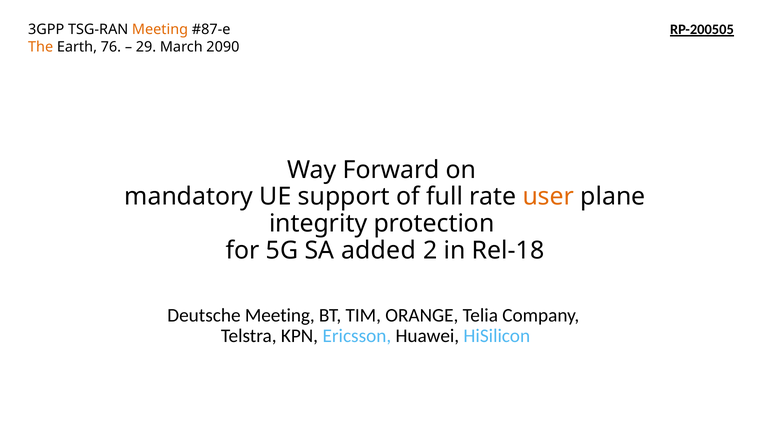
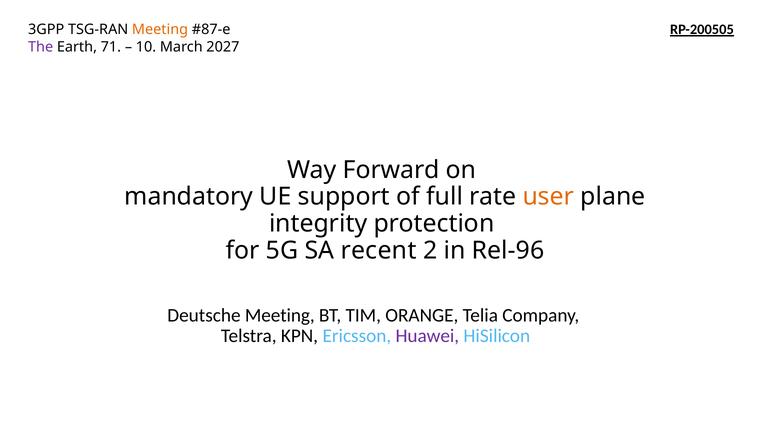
The colour: orange -> purple (41, 47)
76: 76 -> 71 (111, 47)
29: 29 -> 10 (146, 47)
2090: 2090 -> 2027 (223, 47)
added: added -> recent (379, 251)
Rel-18: Rel-18 -> Rel-96 (508, 251)
Huawei colour: black -> purple (427, 336)
